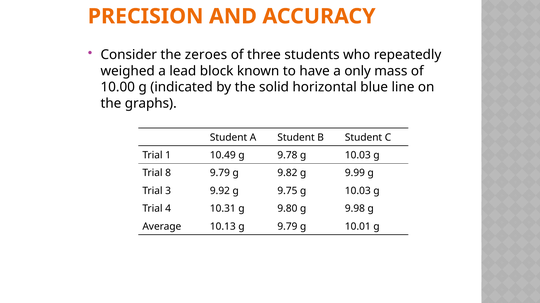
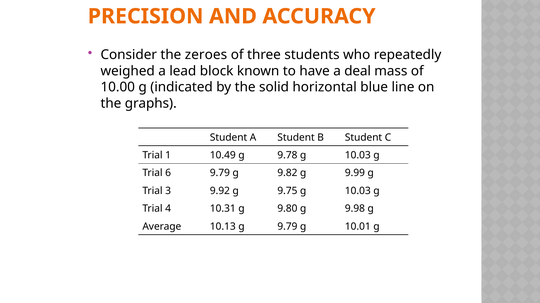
only: only -> deal (358, 71)
8: 8 -> 6 (168, 173)
